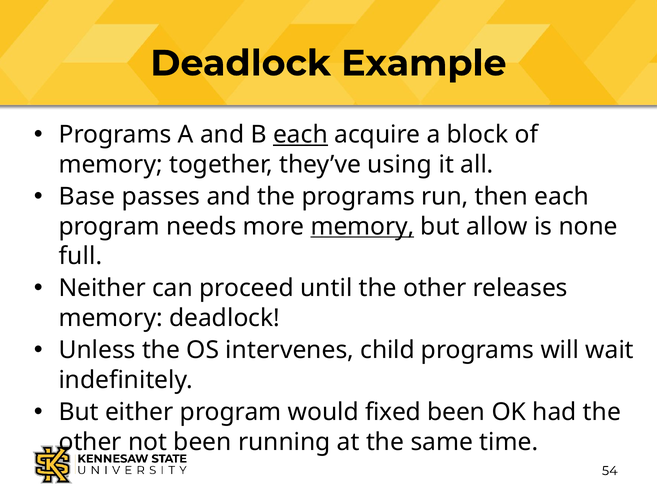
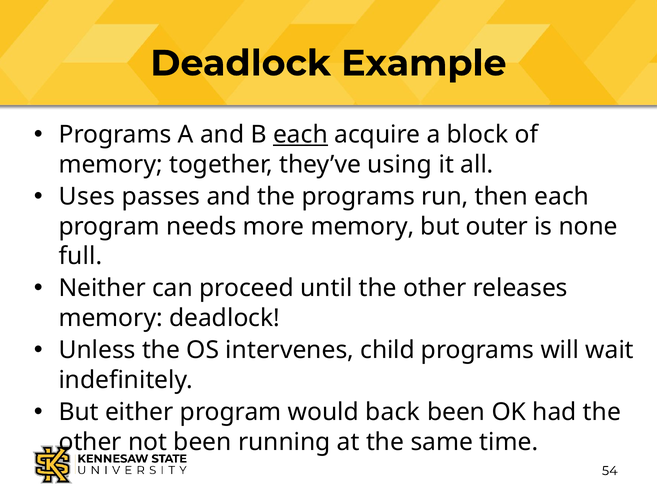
Base: Base -> Uses (87, 197)
memory underline: present -> none (362, 226)
allow: allow -> outer (497, 226)
fixed: fixed -> back (393, 412)
